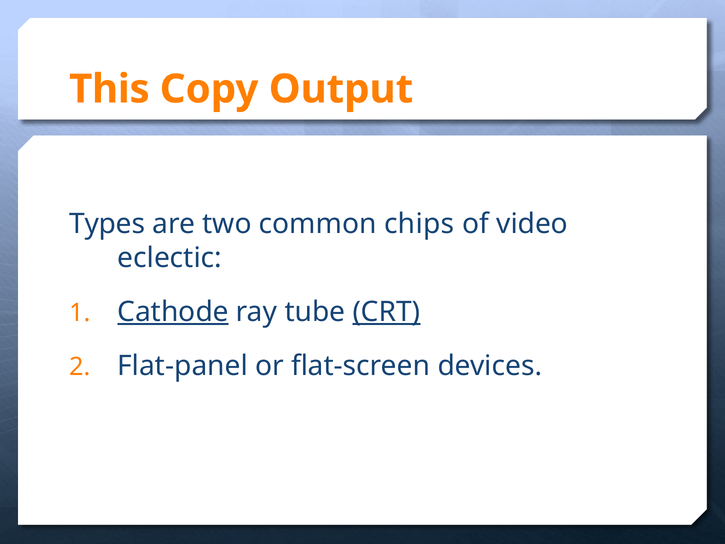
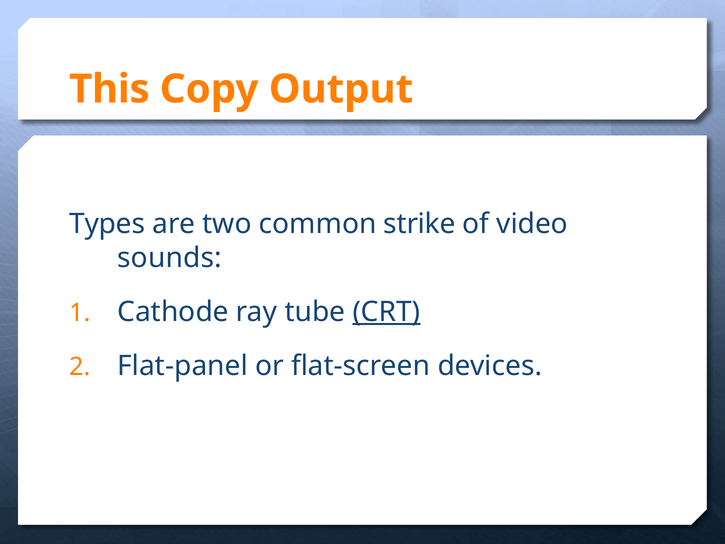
chips: chips -> strike (420, 224)
eclectic: eclectic -> sounds (170, 258)
Cathode underline: present -> none (173, 312)
